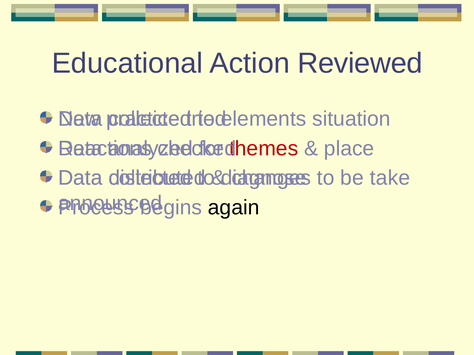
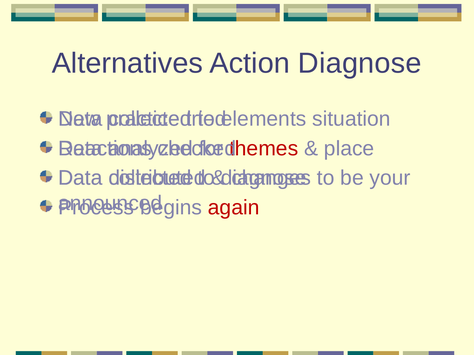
Educational: Educational -> Alternatives (127, 63)
Action Reviewed: Reviewed -> Diagnose (360, 63)
take: take -> your (390, 178)
again colour: black -> red (234, 208)
